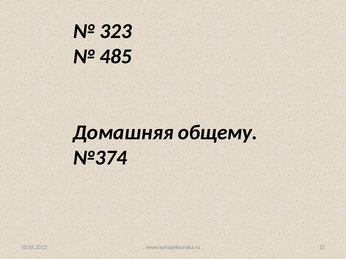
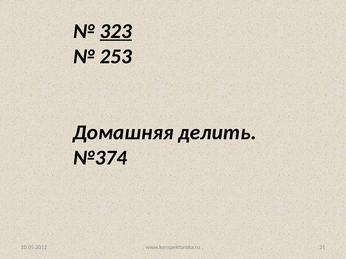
323 underline: none -> present (116, 31)
485: 485 -> 253 (116, 57)
общему: общему -> делить (217, 133)
